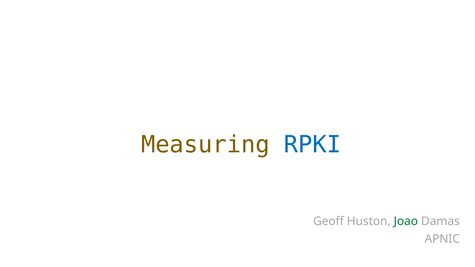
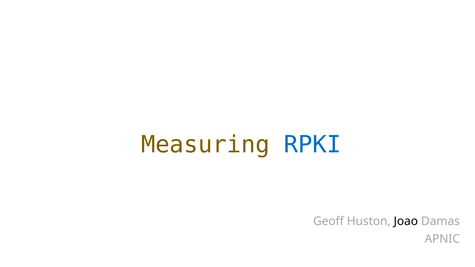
Joao colour: green -> black (406, 221)
